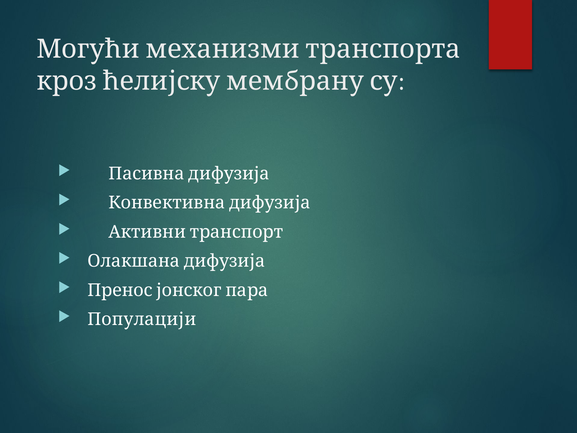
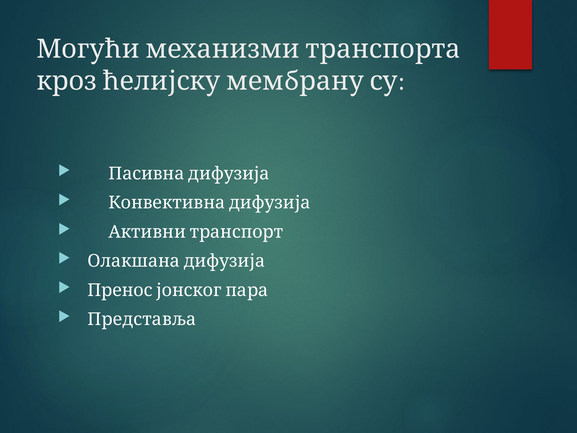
Популацији: Популацији -> Представља (142, 319)
